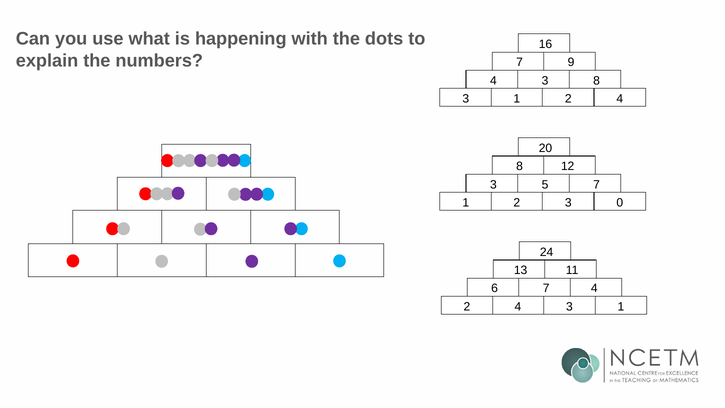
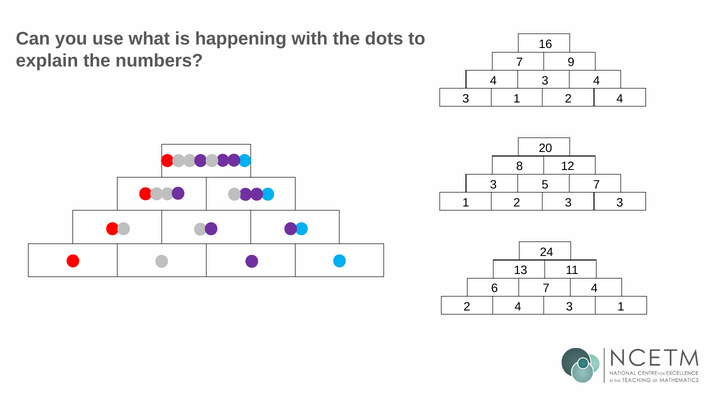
8: 8 -> 4 (597, 81)
3 0: 0 -> 3 (620, 203)
